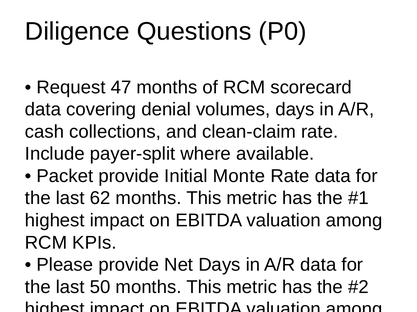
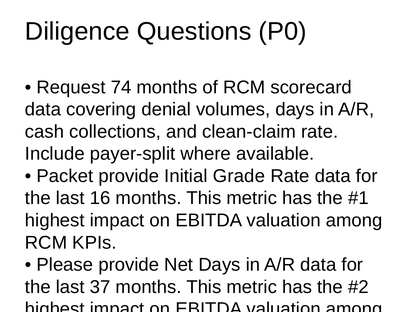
47: 47 -> 74 (121, 87)
Monte: Monte -> Grade (239, 176)
62: 62 -> 16 (100, 199)
50: 50 -> 37 (100, 288)
